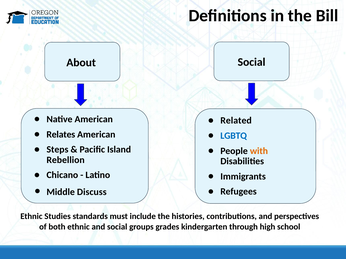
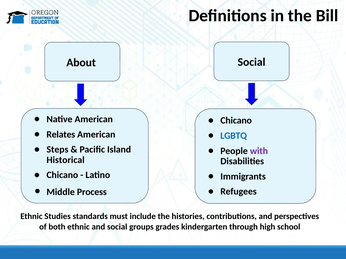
Related: Related -> Chicano (236, 121)
with colour: orange -> purple (259, 151)
Rebellion: Rebellion -> Historical (66, 160)
Discuss: Discuss -> Process (92, 192)
